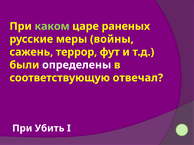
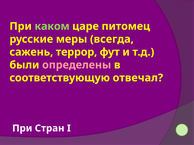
раненых: раненых -> питомец (126, 26)
войны: войны -> всегда (112, 39)
определены colour: white -> pink (77, 65)
Убить: Убить -> Стран (50, 129)
